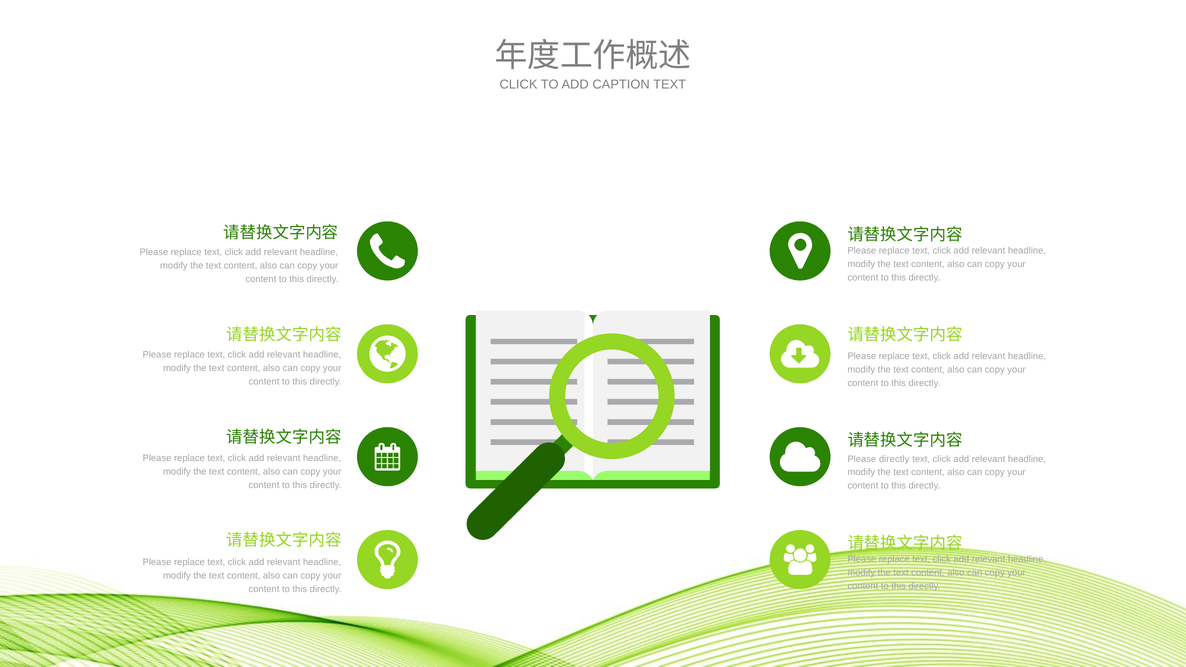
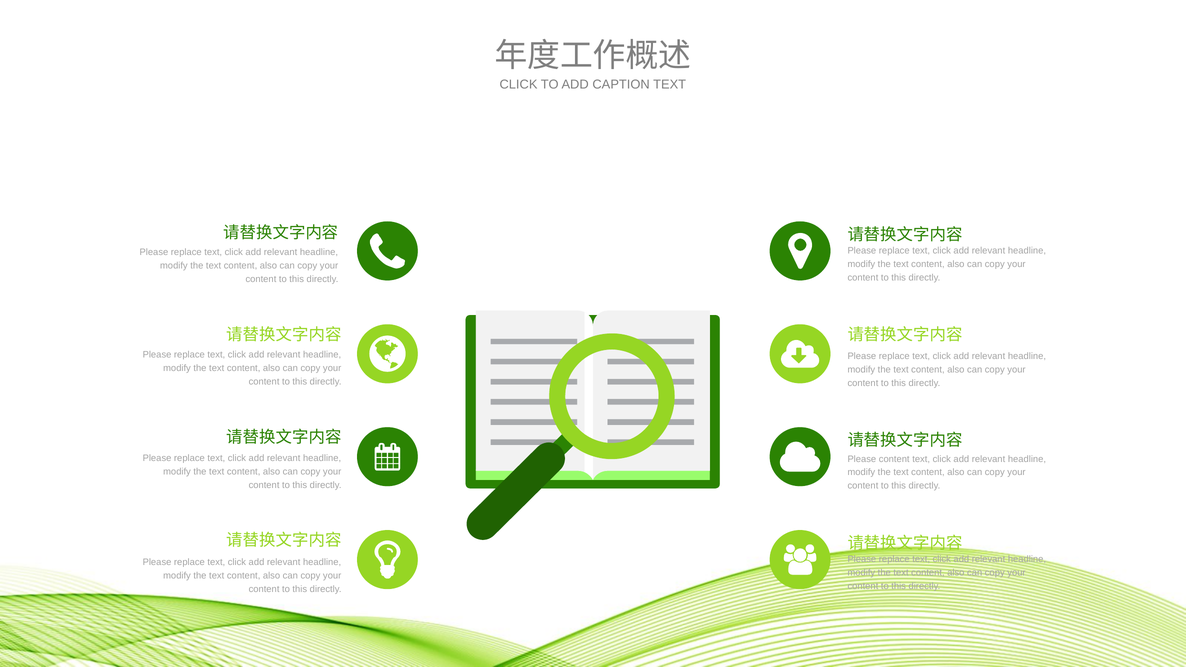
Please directly: directly -> content (894, 459)
